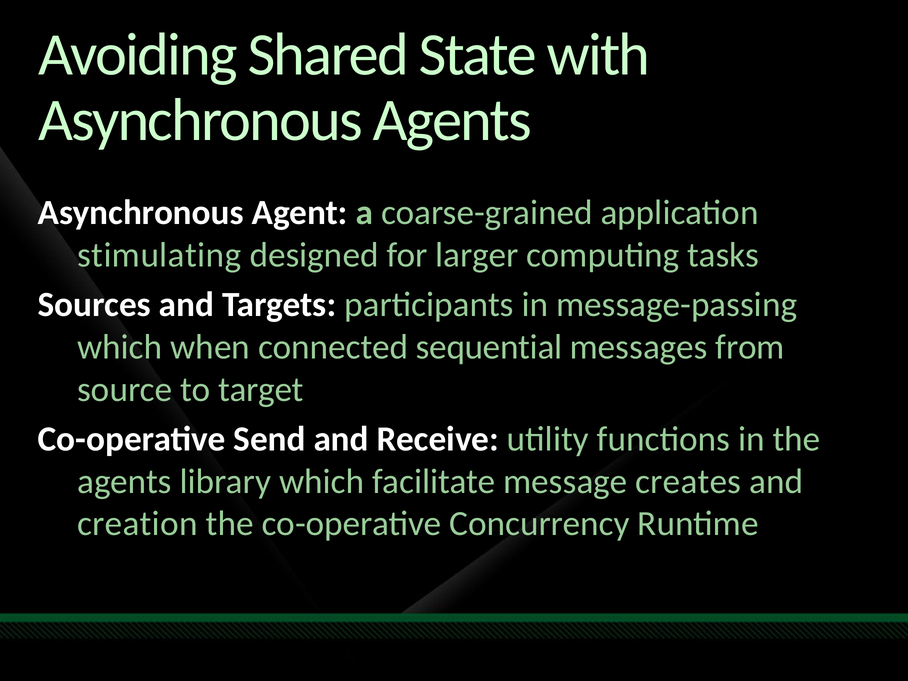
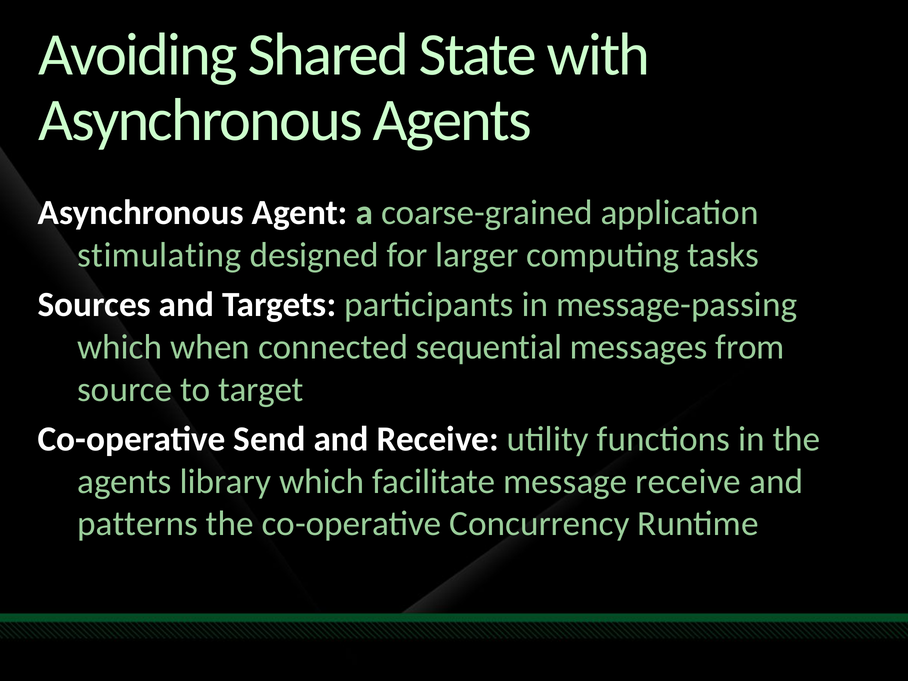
message creates: creates -> receive (688, 481)
creation: creation -> patterns (138, 524)
